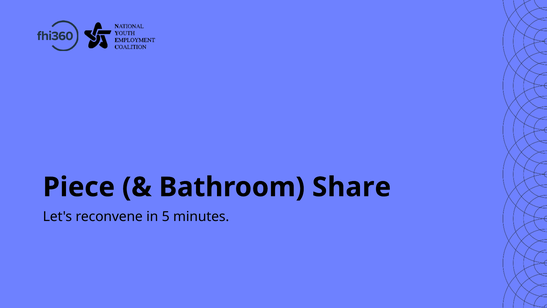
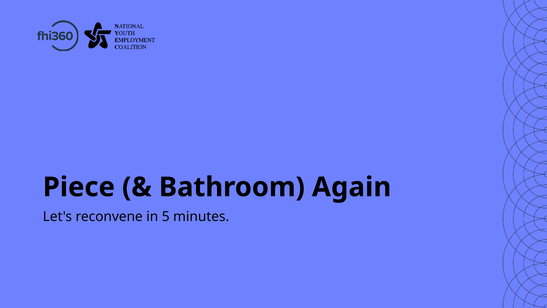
Share: Share -> Again (352, 187)
